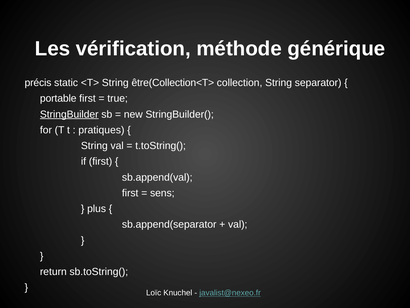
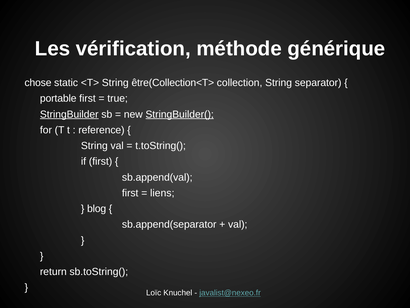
précis: précis -> chose (38, 83)
StringBuilder( underline: none -> present (180, 114)
pratiques: pratiques -> reference (101, 130)
sens: sens -> liens (162, 193)
plus: plus -> blog (97, 208)
